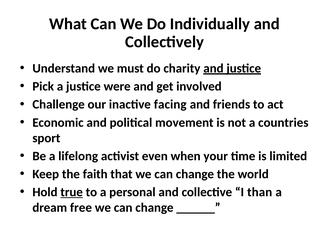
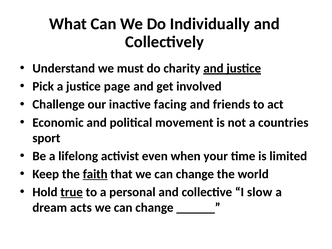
were: were -> page (117, 86)
faith underline: none -> present (95, 174)
than: than -> slow (260, 192)
free: free -> acts (81, 208)
